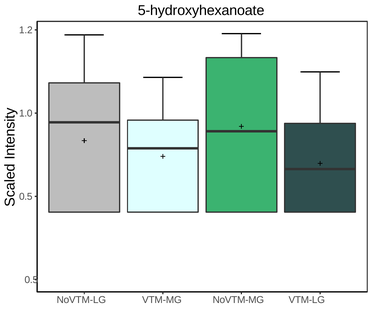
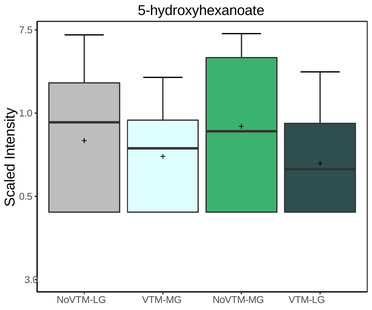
1.2: 1.2 -> 7.5 (26, 30)
0.5: 0.5 -> 3.0 (31, 280)
